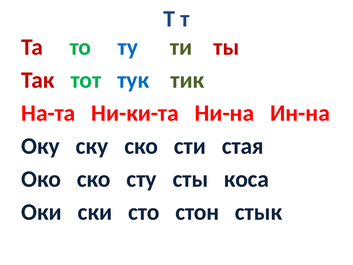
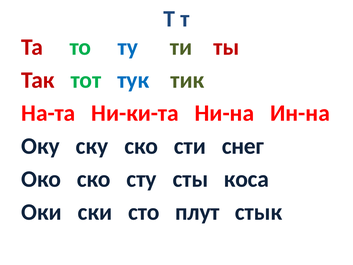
стая: стая -> снег (243, 146)
стон: стон -> плут (197, 212)
